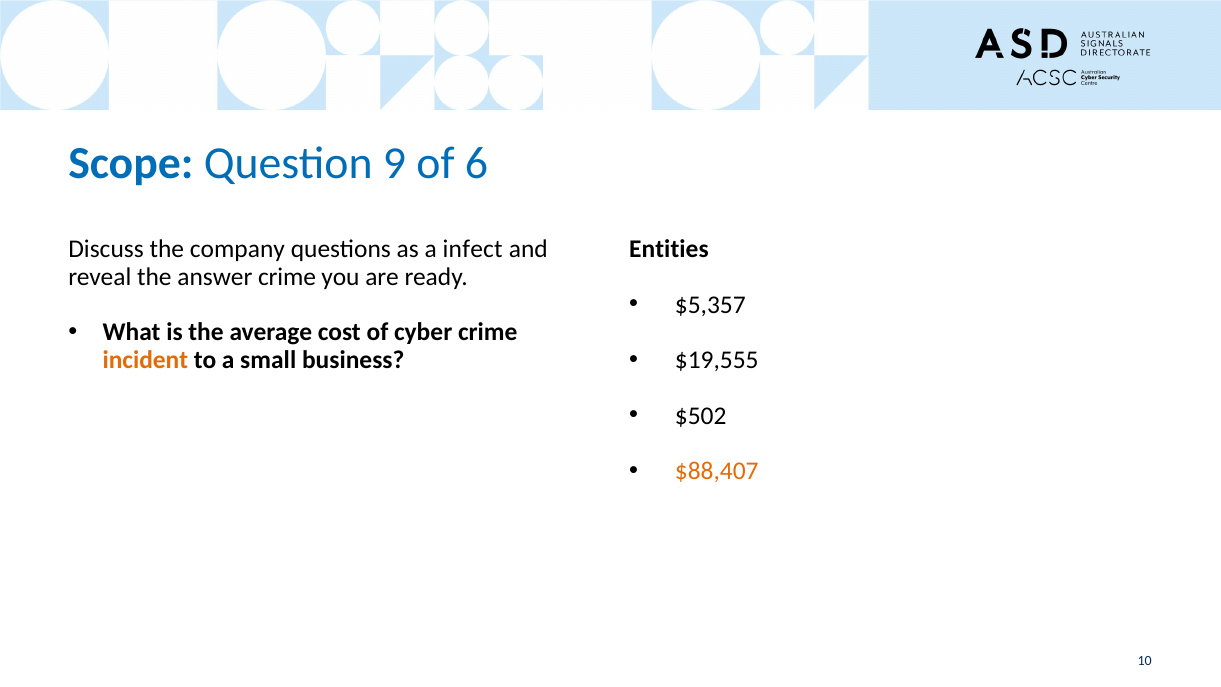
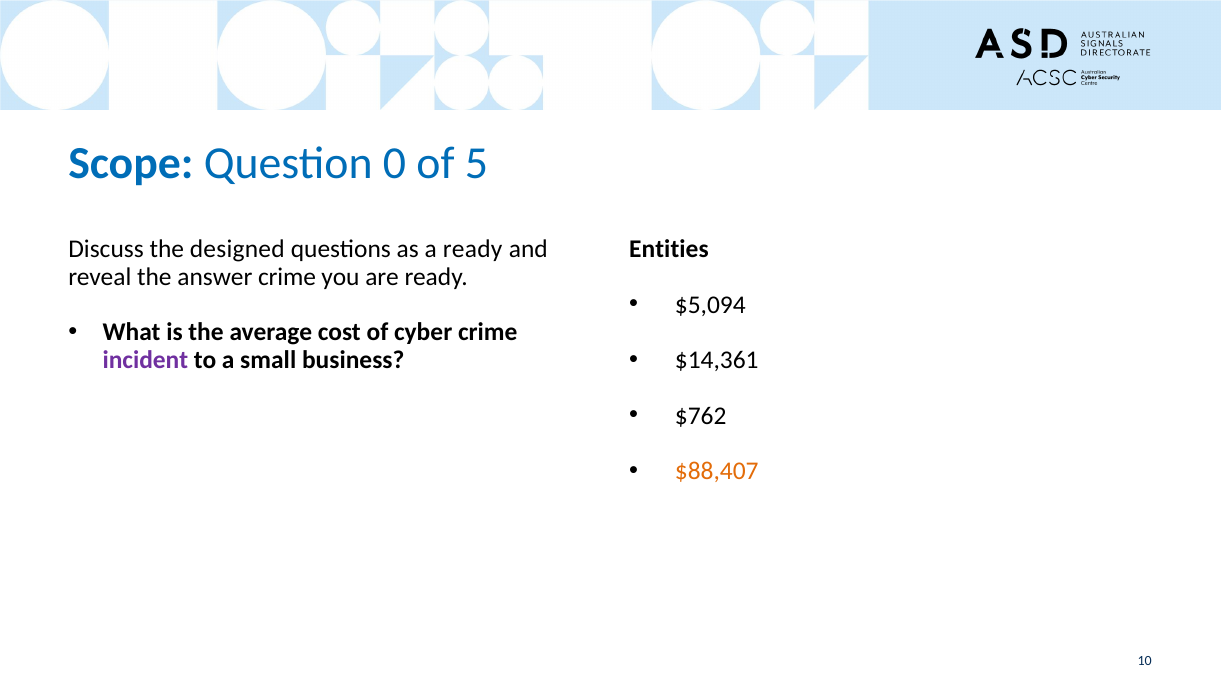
9: 9 -> 0 (395, 163)
6: 6 -> 5 (476, 163)
company: company -> designed (237, 249)
a infect: infect -> ready (473, 249)
$5,357: $5,357 -> $5,094 (710, 305)
$19,555: $19,555 -> $14,361 (717, 360)
incident colour: orange -> purple (145, 360)
$502: $502 -> $762 (701, 416)
